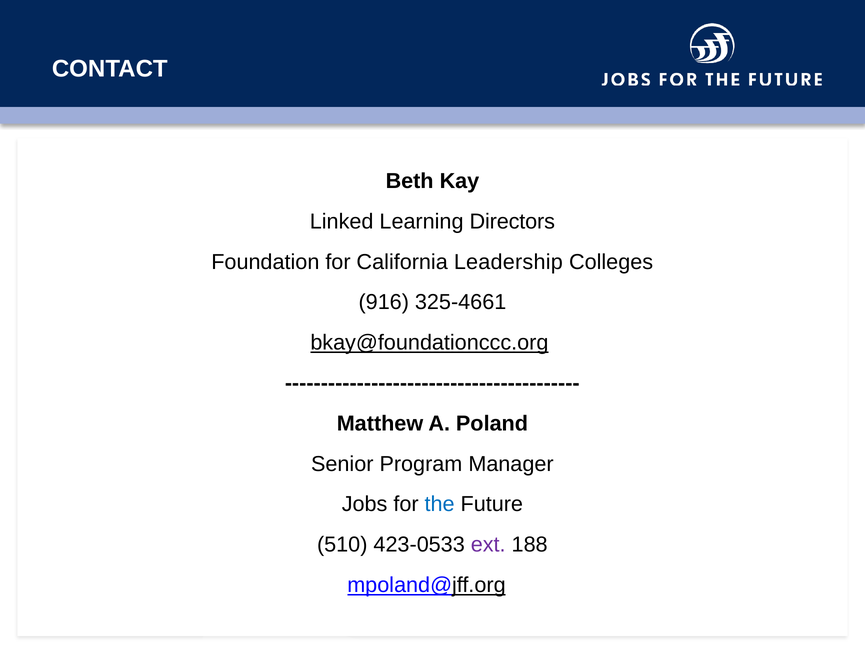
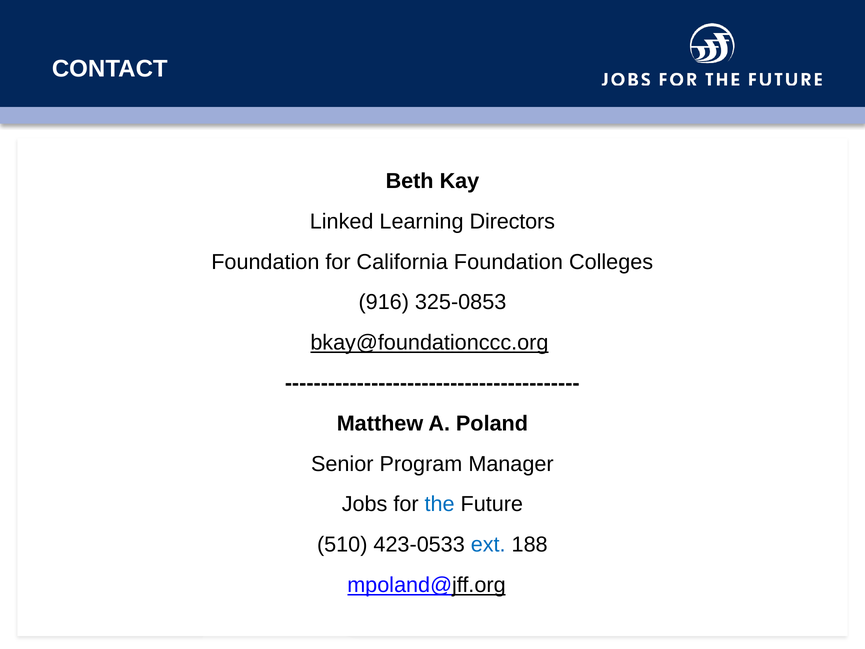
California Leadership: Leadership -> Foundation (508, 262)
325-4661: 325-4661 -> 325-0853 (461, 302)
ext colour: purple -> blue (488, 545)
